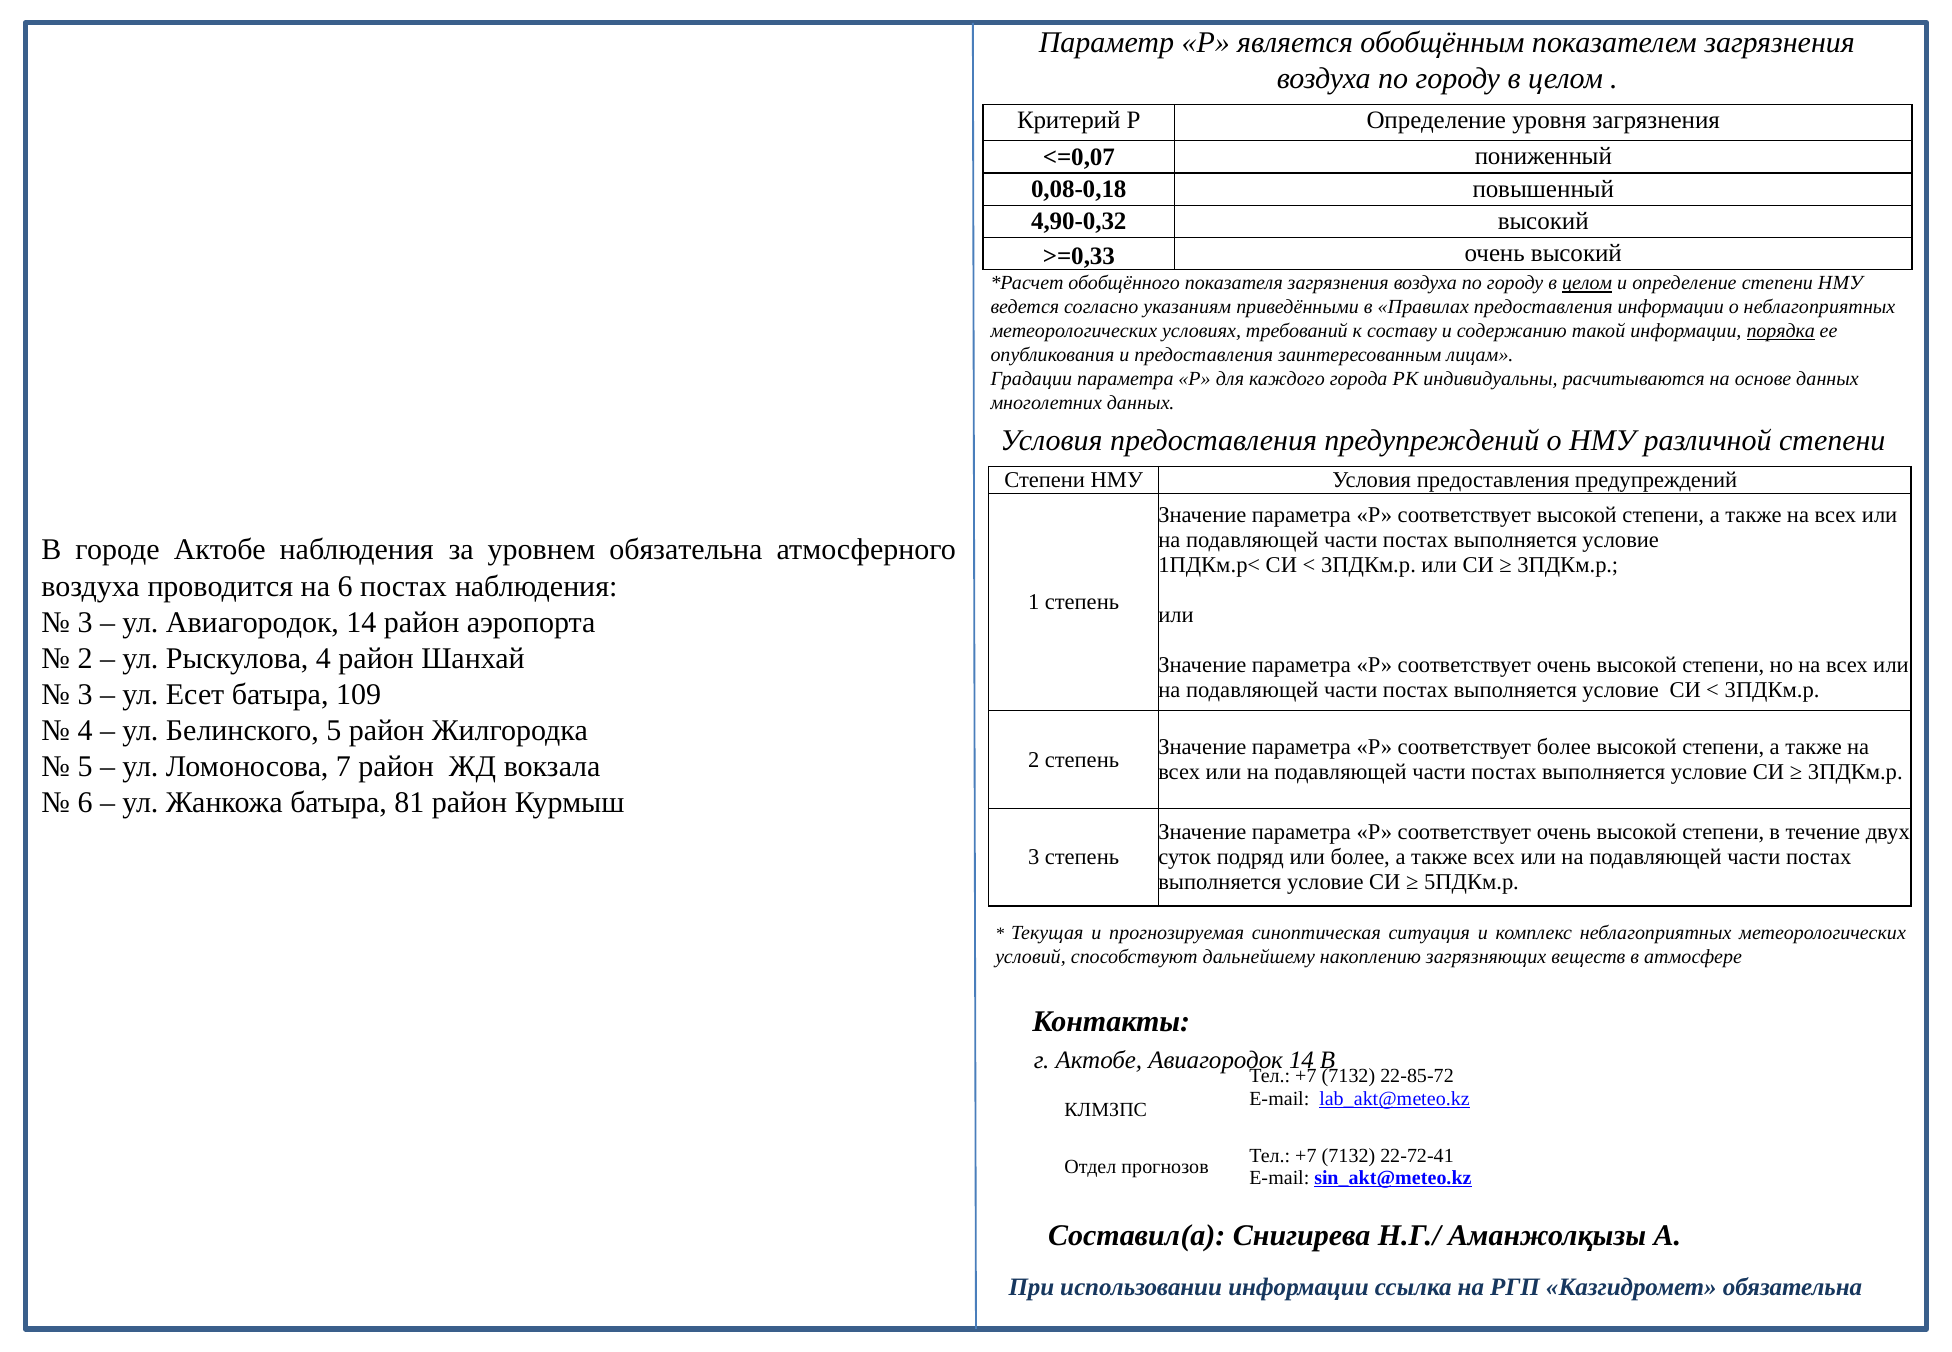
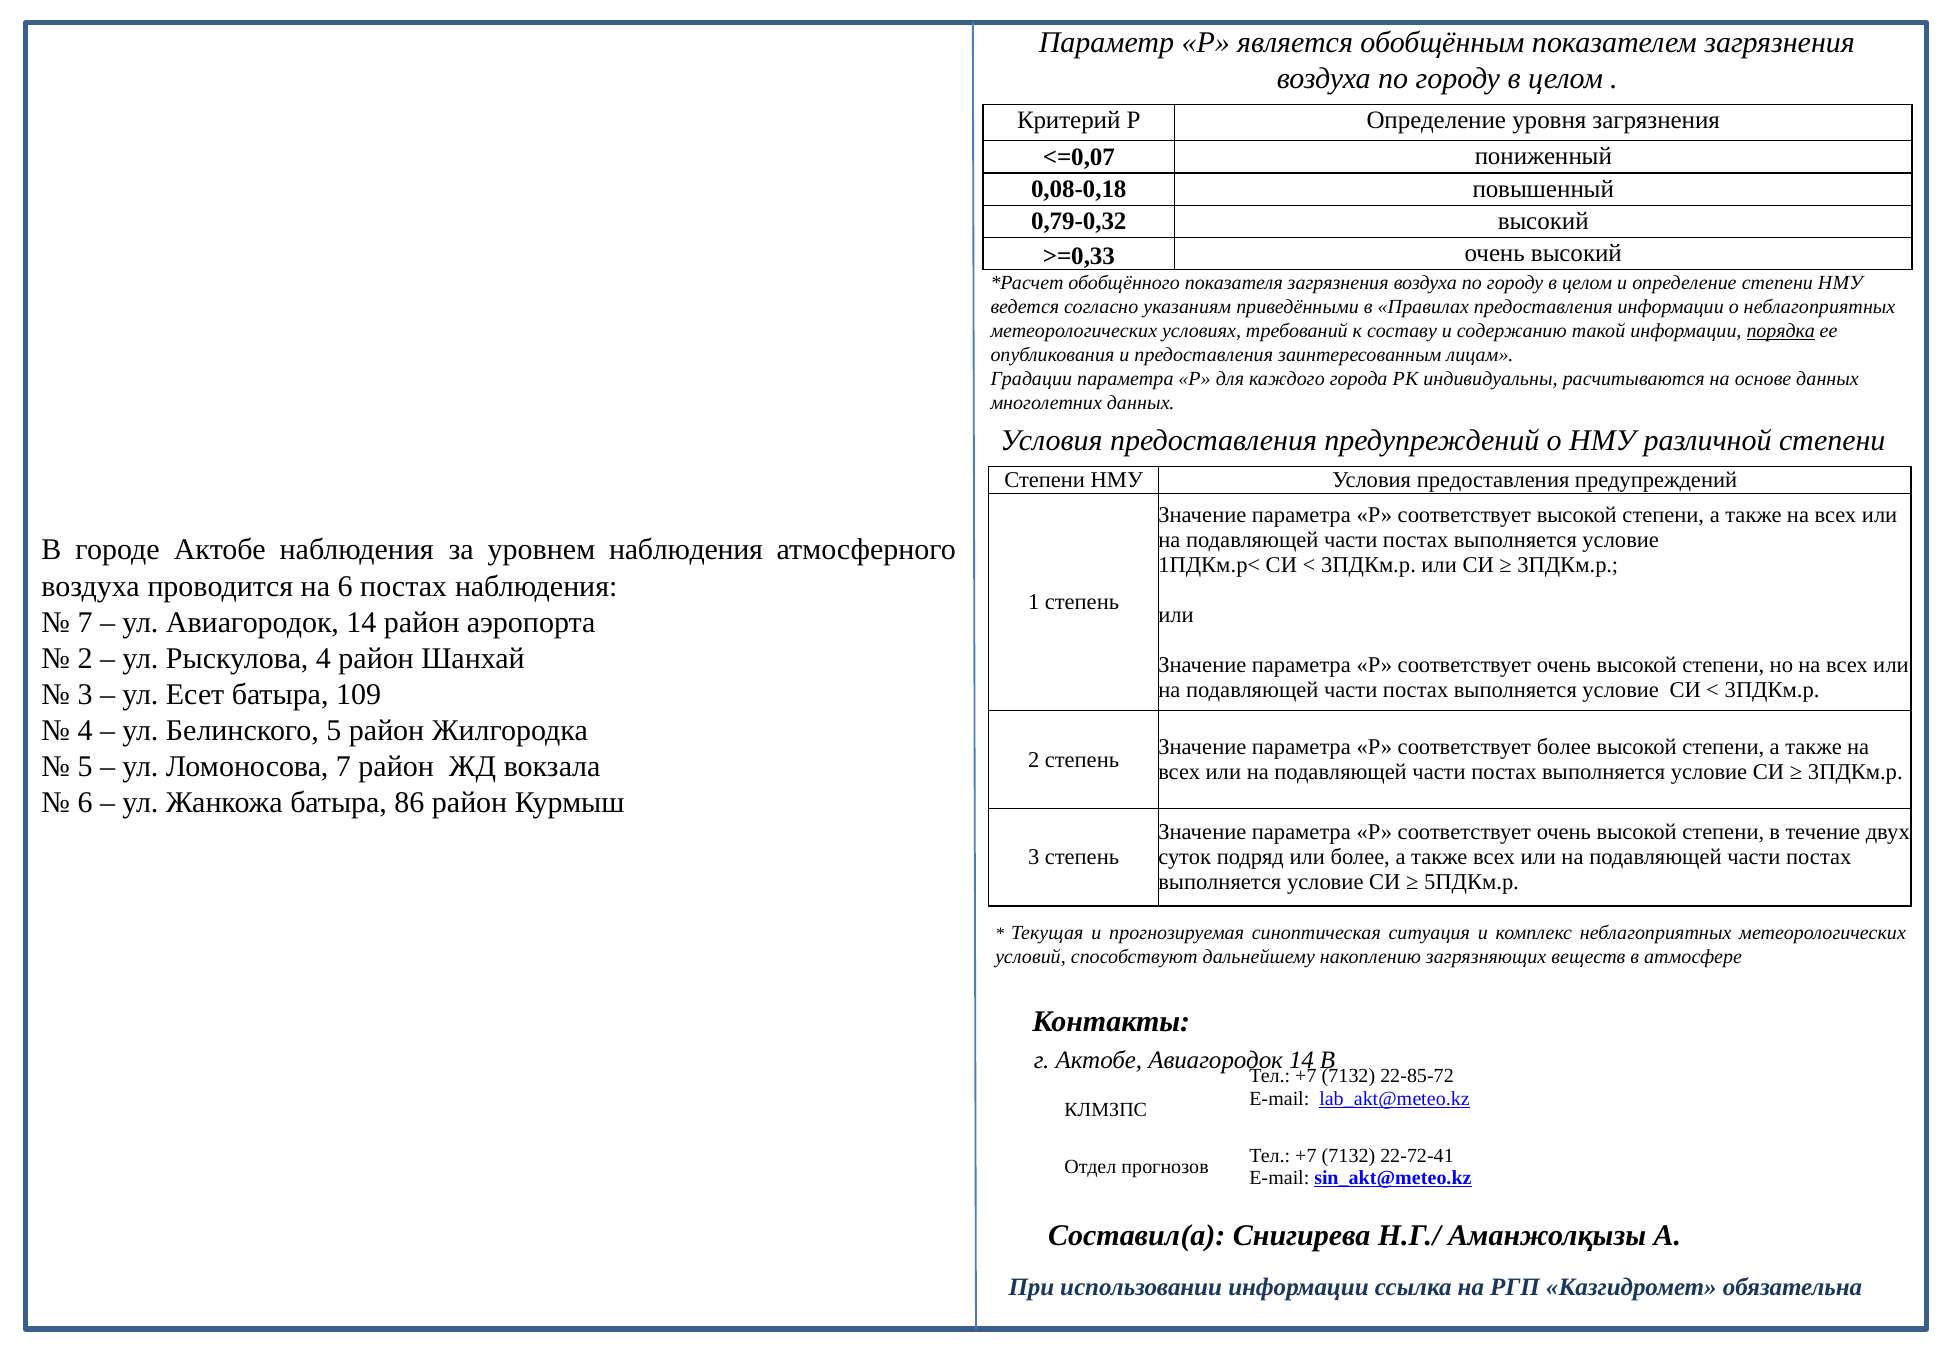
4,90-0,32: 4,90-0,32 -> 0,79-0,32 (1079, 221)
целом underline: present -> none (1587, 283)
уровнем обязательна: обязательна -> наблюдения (686, 550)
3: 3 -> 7 (85, 622)
81: 81 -> 86 (409, 802)
